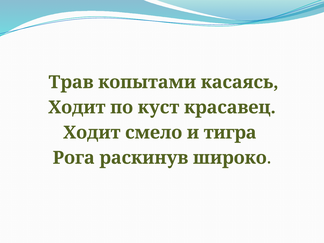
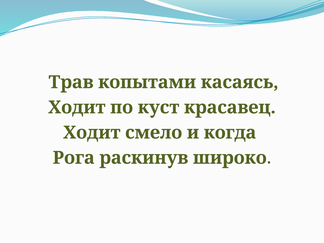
тигра: тигра -> когда (230, 133)
